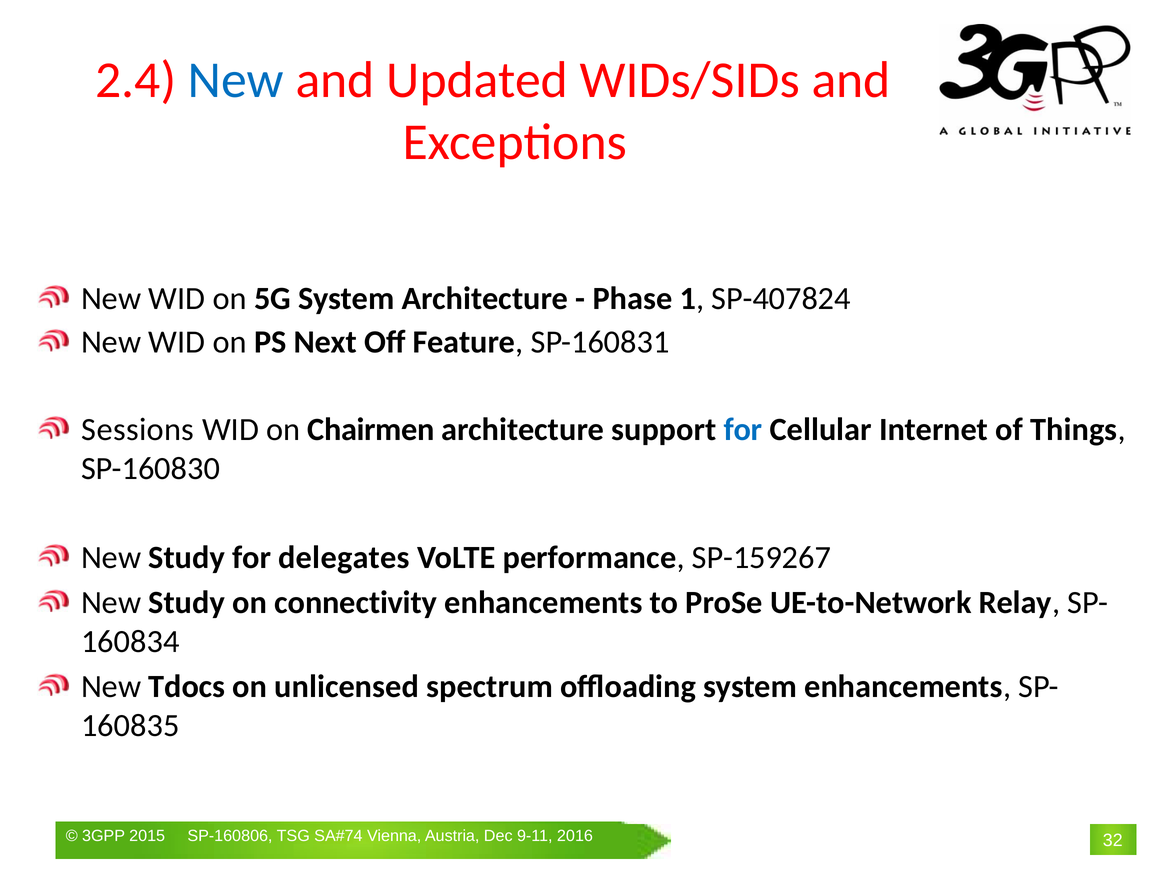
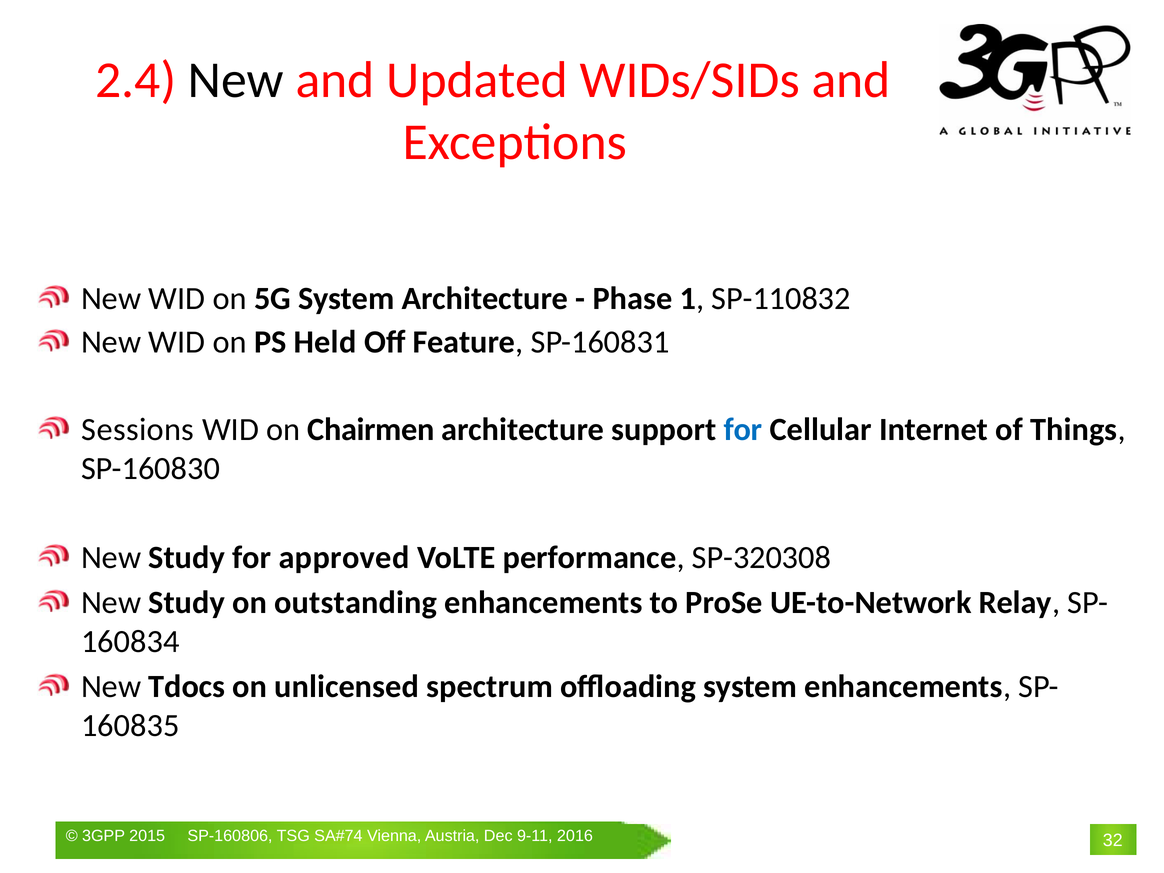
New colour: blue -> black (236, 80)
SP-407824: SP-407824 -> SP-110832 (781, 299)
Next: Next -> Held (325, 342)
delegates: delegates -> approved (344, 557)
SP-159267: SP-159267 -> SP-320308 (761, 557)
connectivity: connectivity -> outstanding (356, 603)
